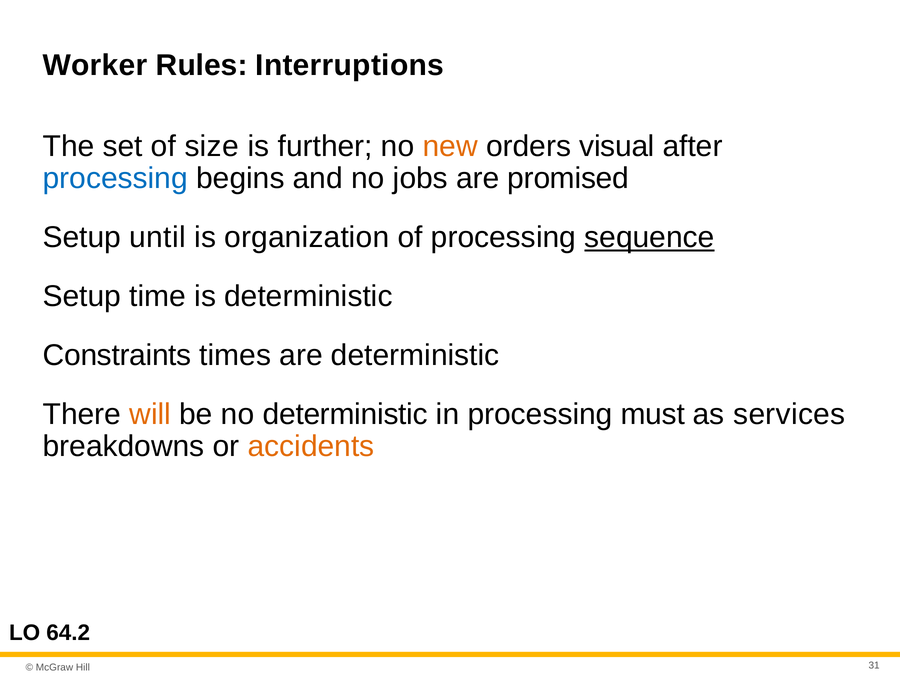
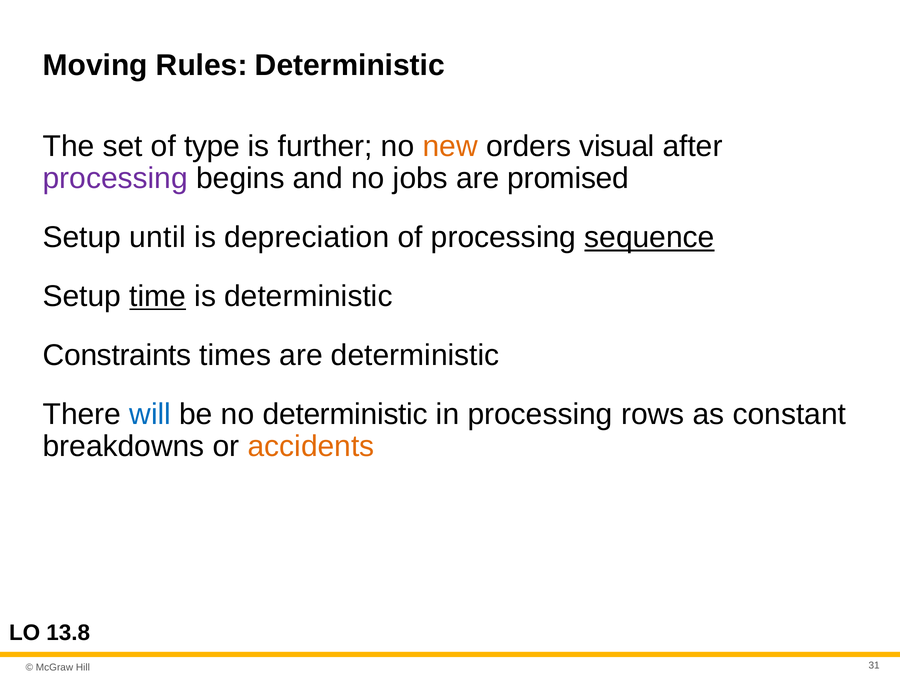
Worker: Worker -> Moving (95, 65)
Rules Interruptions: Interruptions -> Deterministic (350, 65)
size: size -> type (212, 146)
processing colour: blue -> purple (115, 179)
organization: organization -> depreciation (307, 237)
time underline: none -> present (158, 296)
will colour: orange -> blue (150, 414)
must: must -> rows (653, 414)
services: services -> constant (789, 414)
64.2: 64.2 -> 13.8 (68, 633)
